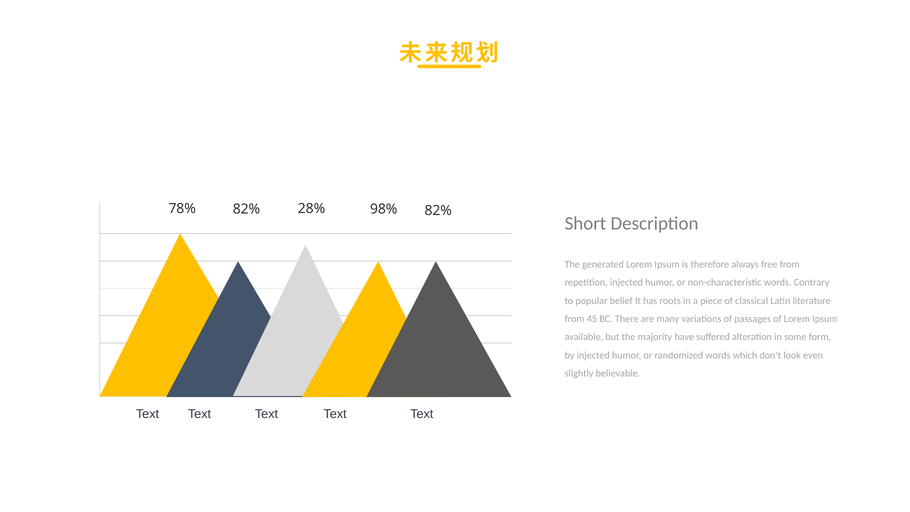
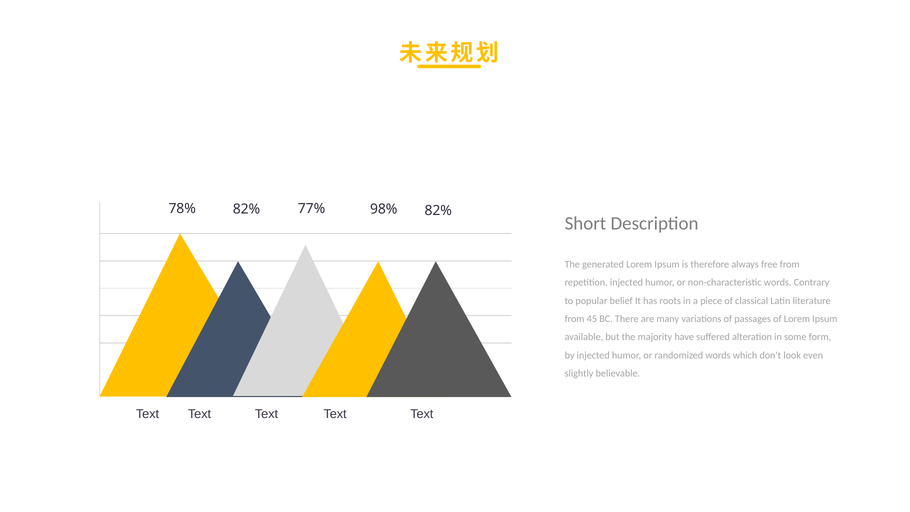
28%: 28% -> 77% (312, 209)
